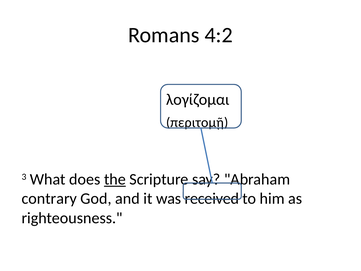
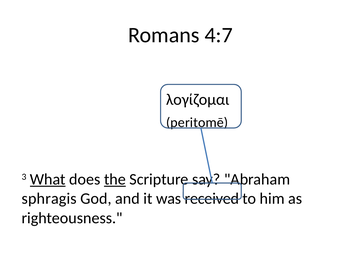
4:2: 4:2 -> 4:7 (219, 35)
περιτομῇ: περιτομῇ -> peritomē (197, 122)
What underline: none -> present (48, 179)
contrary: contrary -> sphragis (49, 198)
